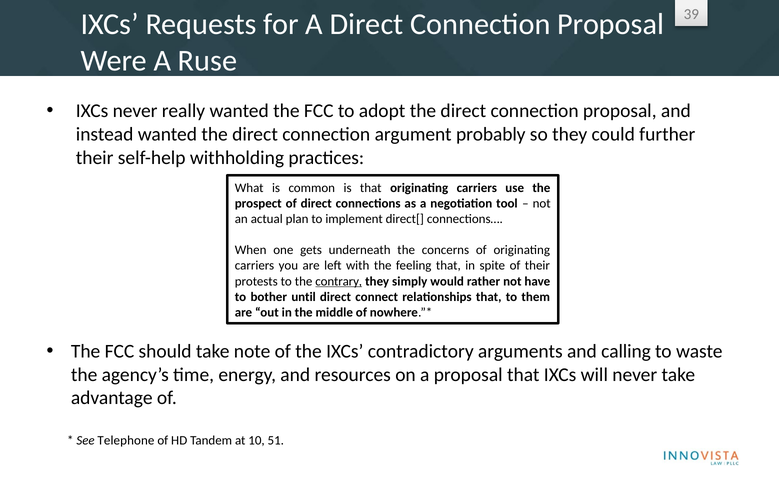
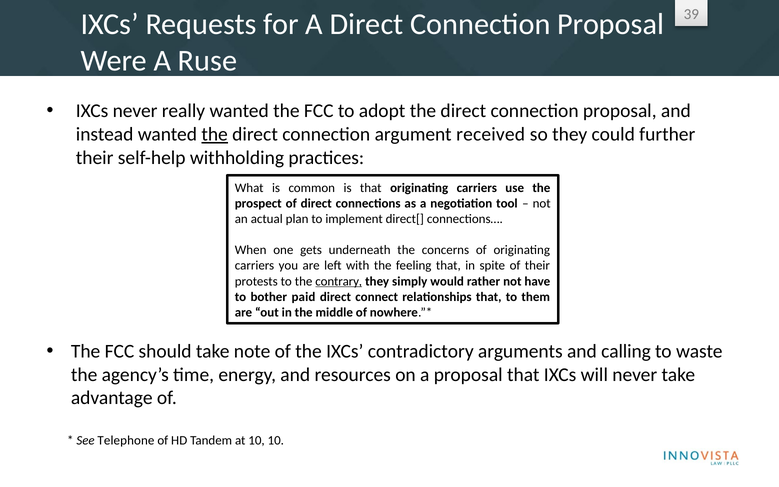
the underline: none -> present (215, 134)
probably: probably -> received (491, 134)
until: until -> paid (303, 297)
10 51: 51 -> 10 (276, 440)
